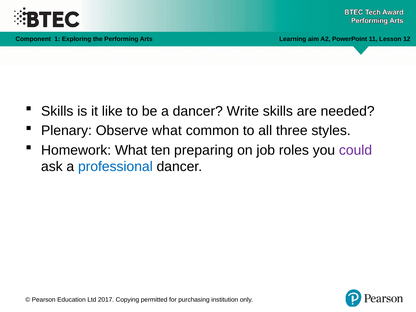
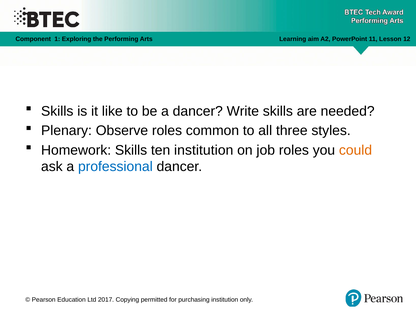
Observe what: what -> roles (167, 131)
Homework What: What -> Skills (131, 150)
ten preparing: preparing -> institution (204, 150)
could colour: purple -> orange (356, 150)
